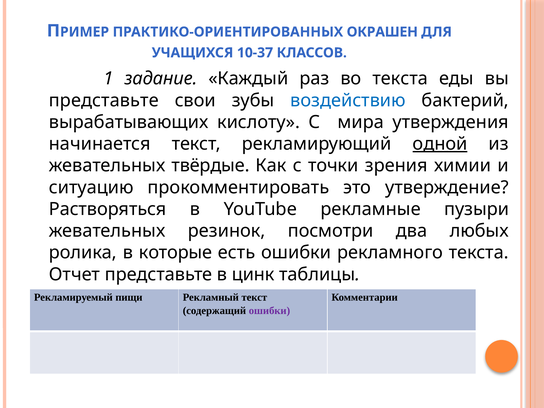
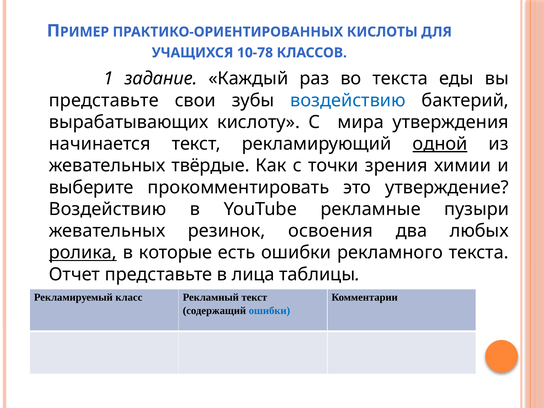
ОКРАШЕН: ОКРАШЕН -> КИСЛОТЫ (382, 32)
10-37: 10-37 -> 10-78 (255, 53)
ситуацию: ситуацию -> выберите (91, 187)
Растворяться: Растворяться -> Воздействию (108, 209)
посмотри: посмотри -> освоения (330, 231)
ролика underline: none -> present (83, 253)
цинк: цинк -> лица (253, 274)
пищи: пищи -> класс (129, 297)
ошибки colour: purple -> blue (269, 311)
